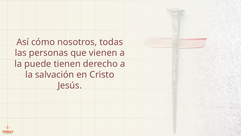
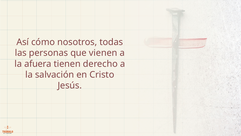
puede: puede -> afuera (38, 64)
